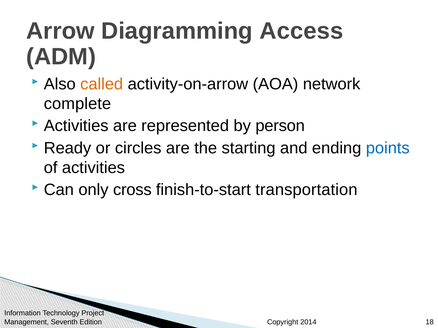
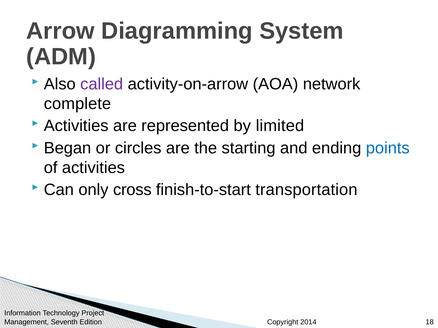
Access: Access -> System (302, 31)
called colour: orange -> purple (102, 84)
person: person -> limited (280, 126)
Ready: Ready -> Began (67, 148)
